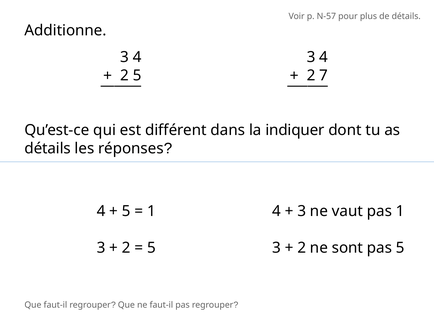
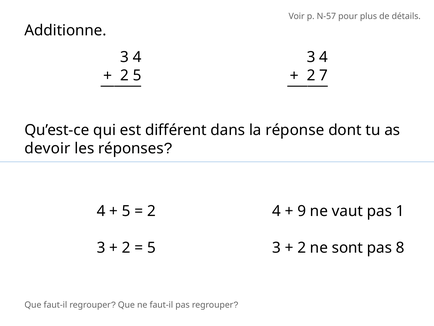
indiquer: indiquer -> réponse (295, 130)
détails: détails -> devoir (47, 148)
1: 1 -> 2 (151, 211)
3: 3 -> 9 (302, 211)
pas 5: 5 -> 8 (400, 247)
